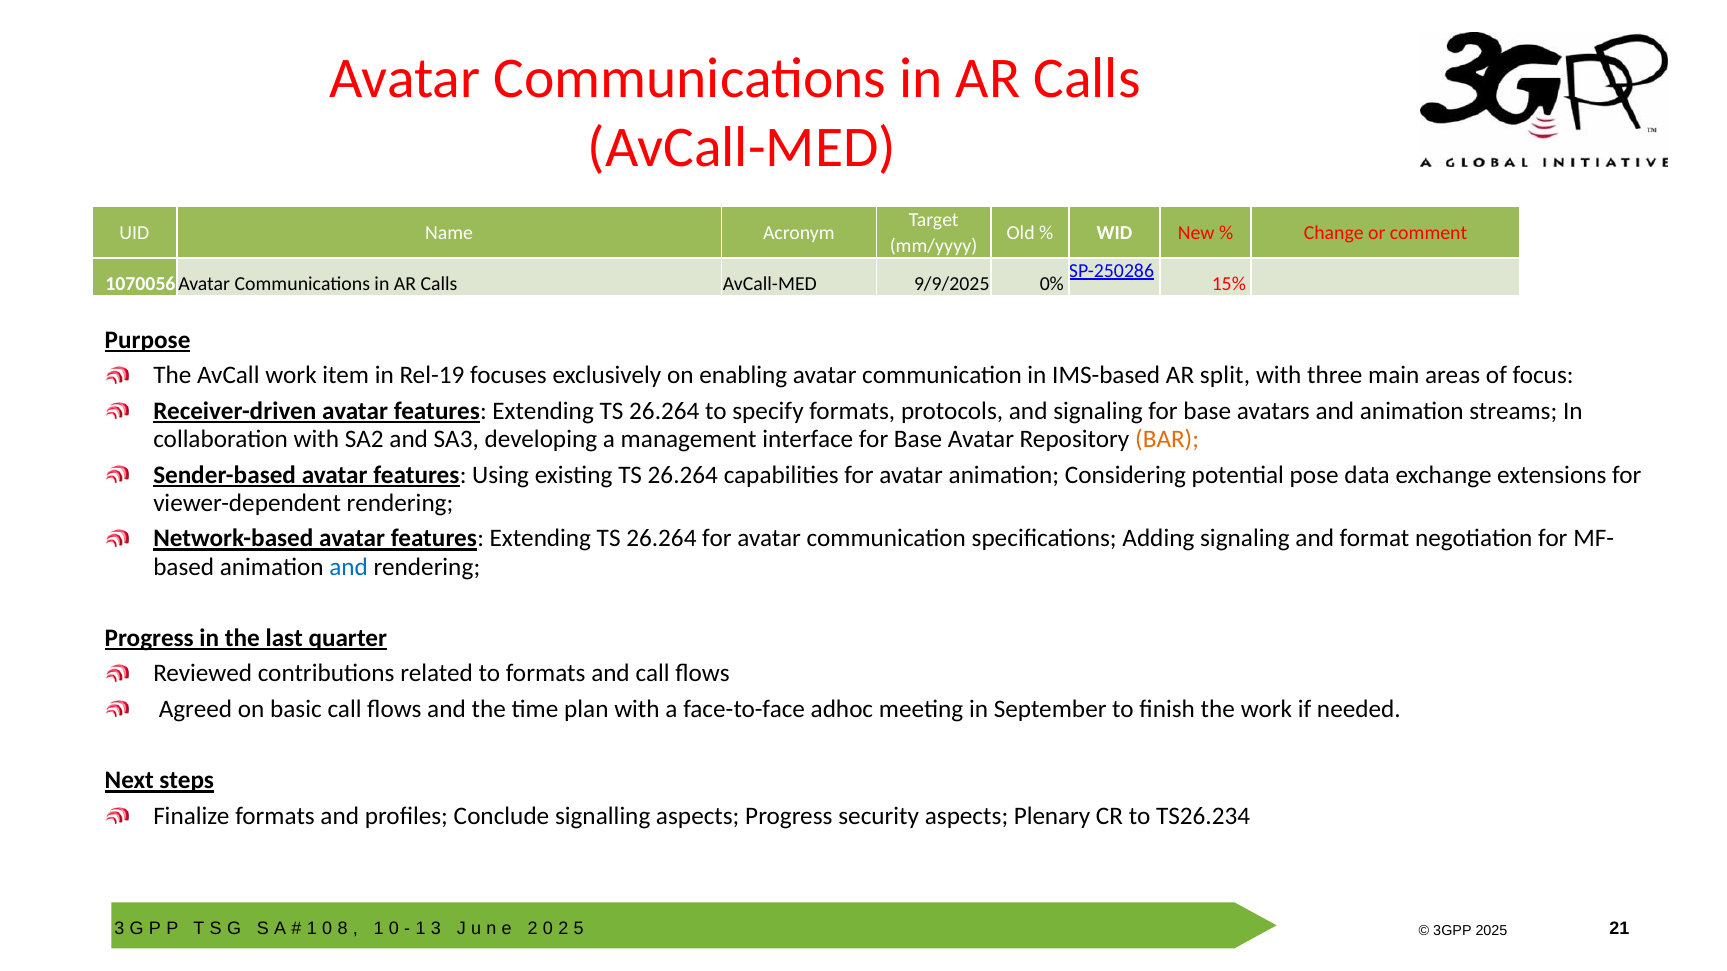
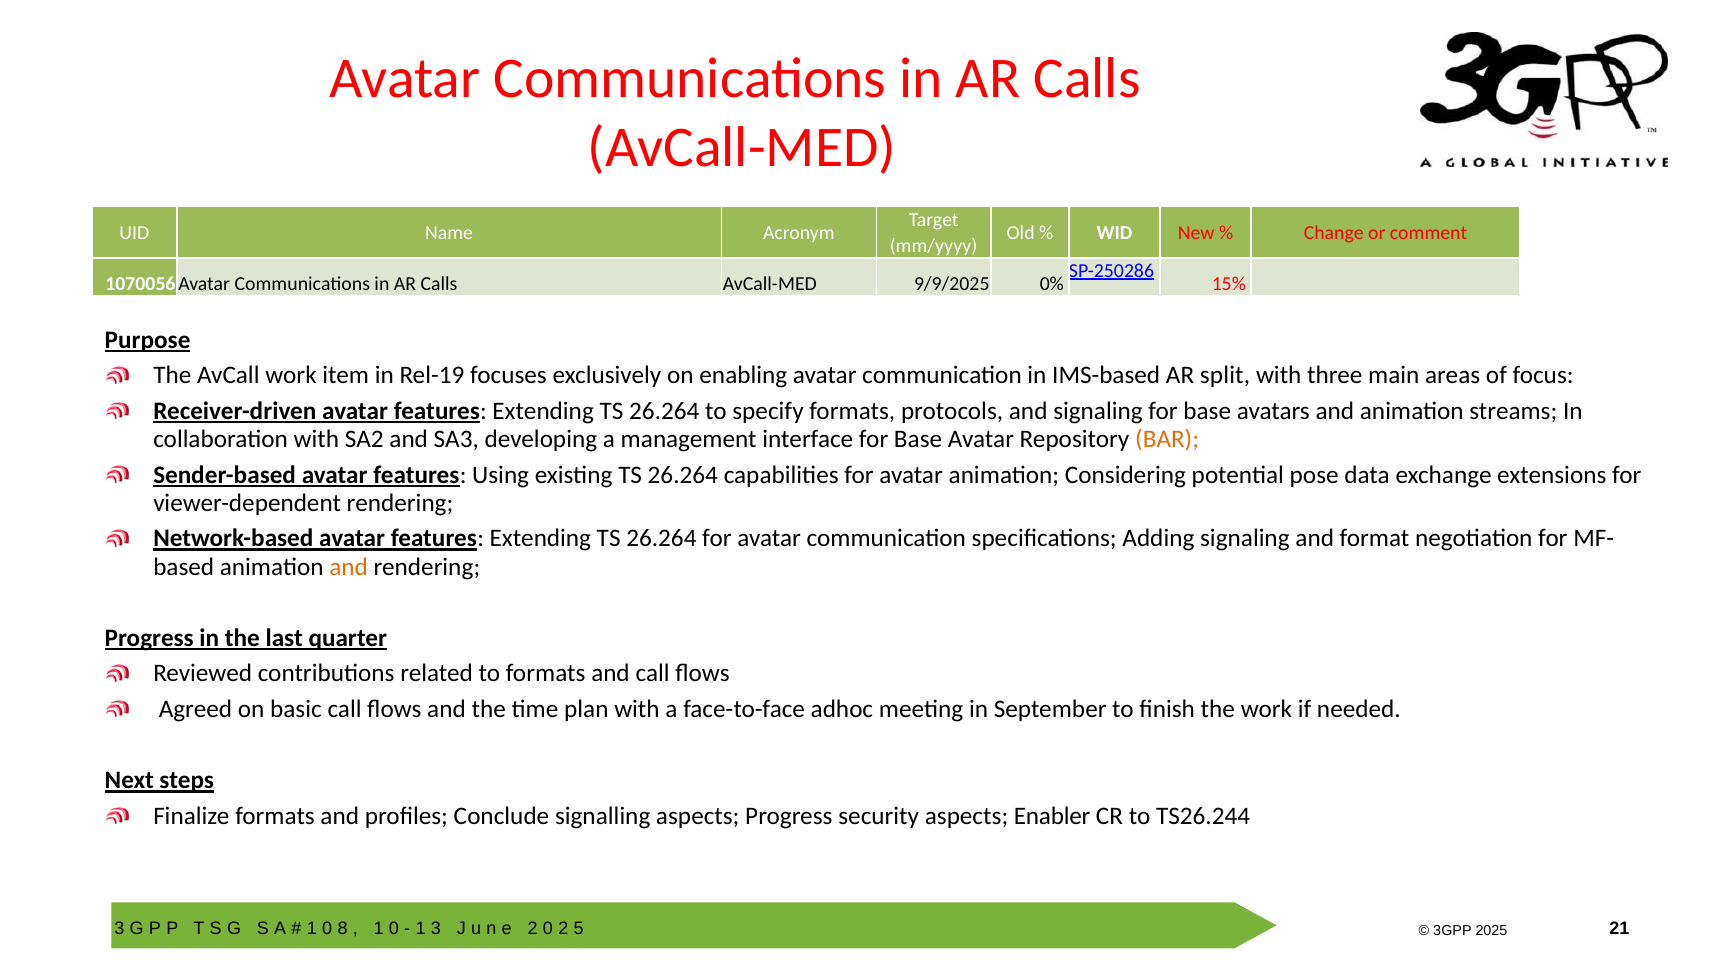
and colour: blue -> orange (349, 567)
Plenary: Plenary -> Enabler (1052, 816)
TS26.234: TS26.234 -> TS26.244 (1203, 816)
